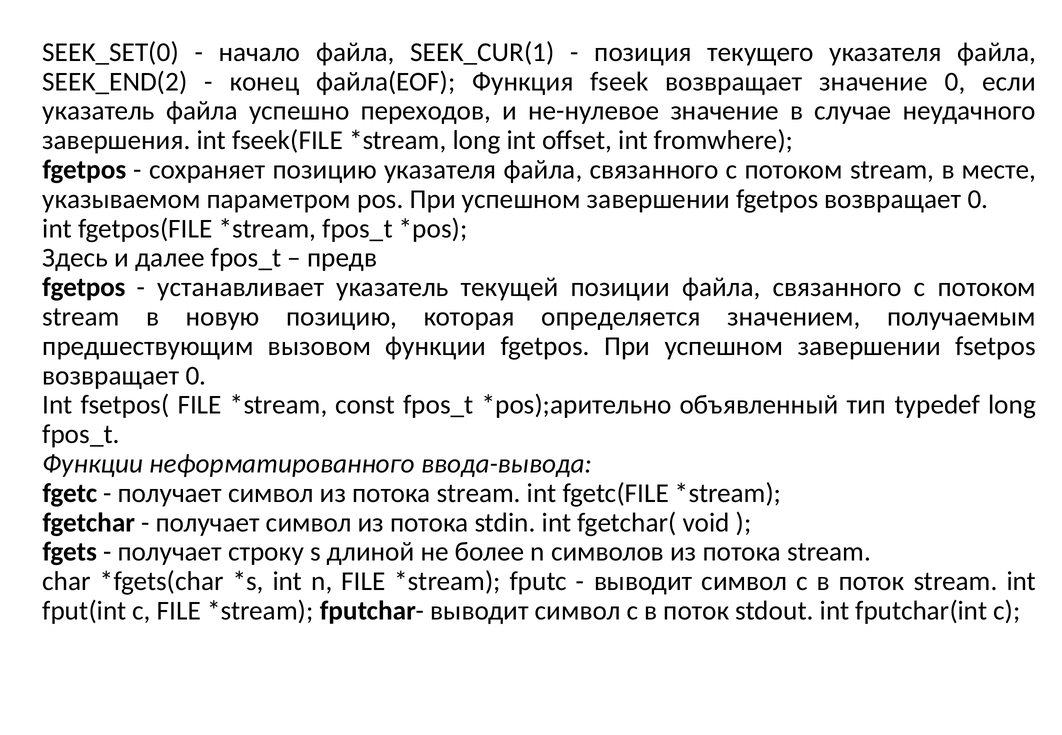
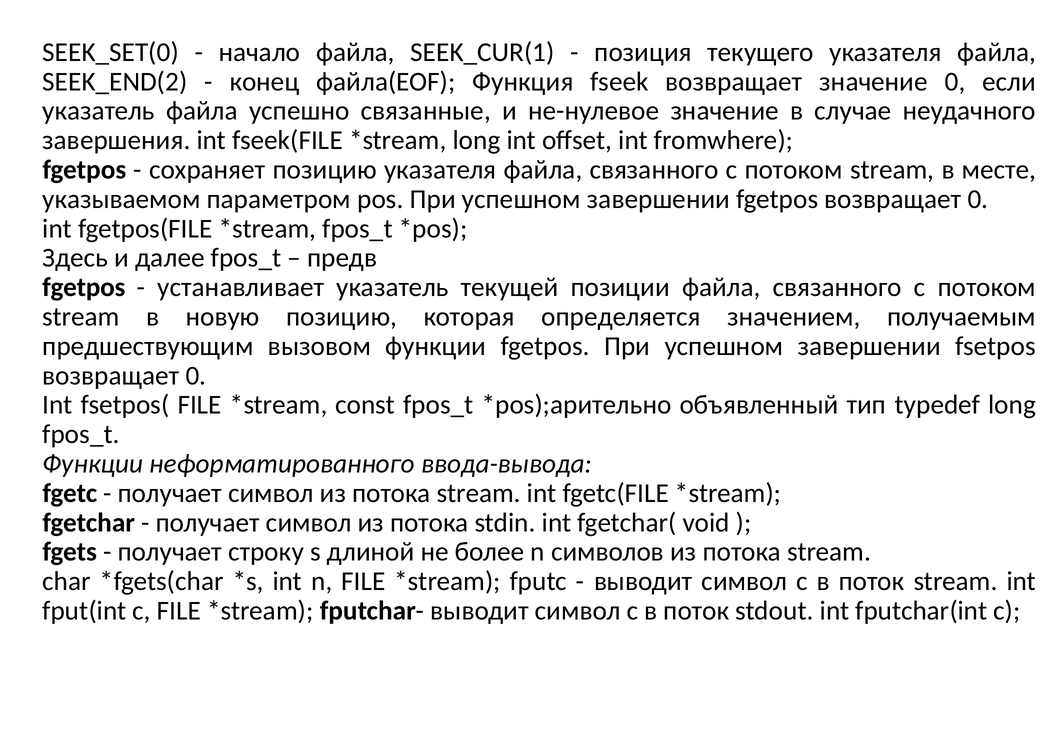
переходов: переходов -> связанные (426, 111)
